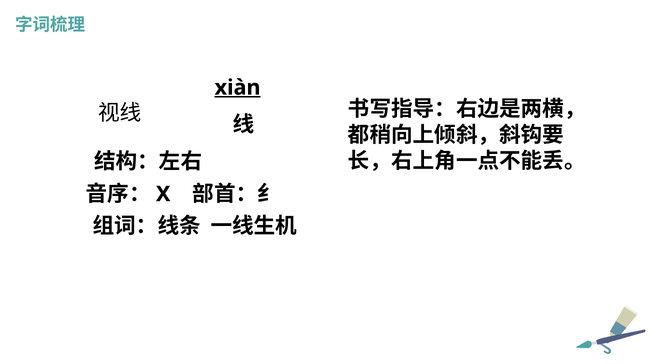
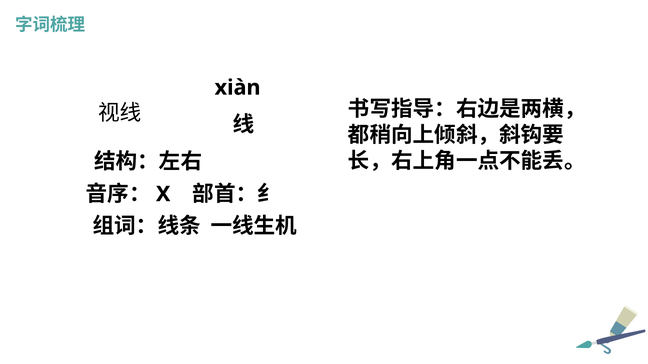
xiàn underline: present -> none (238, 88)
